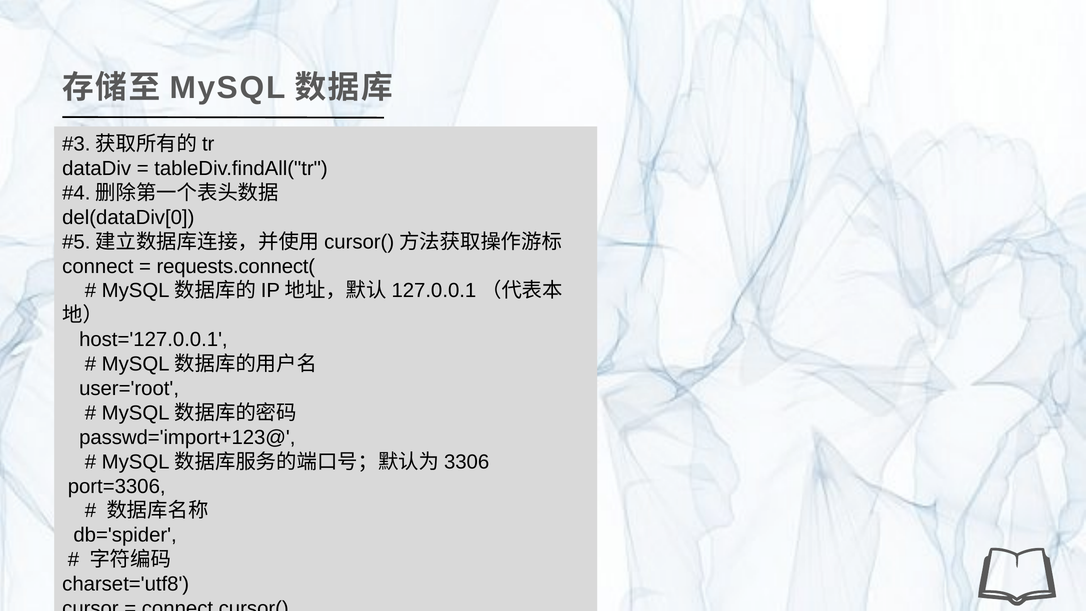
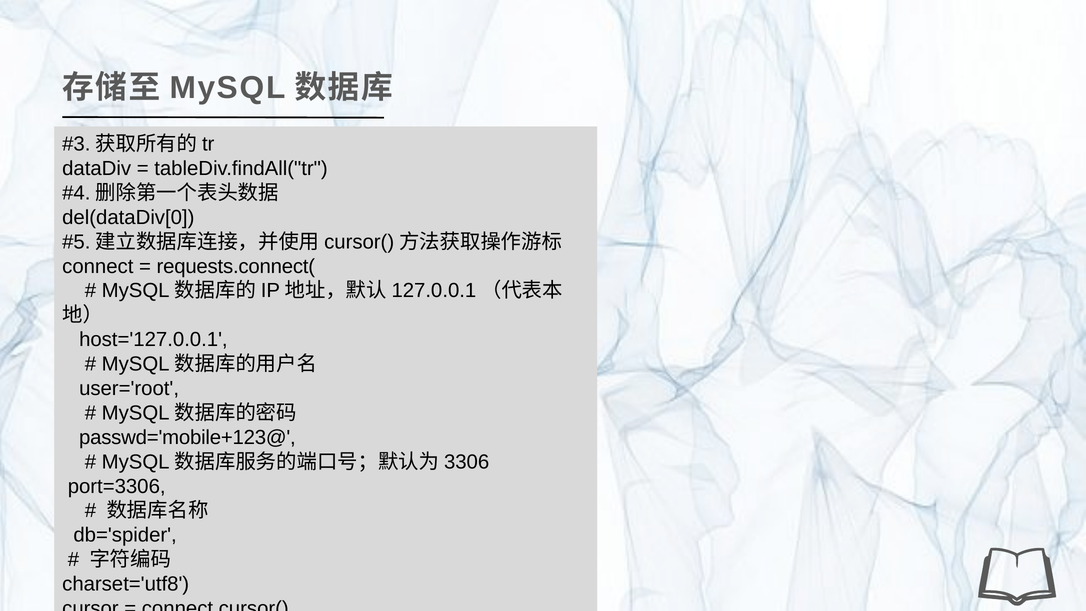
passwd='import+123@: passwd='import+123@ -> passwd='mobile+123@ (187, 437)
